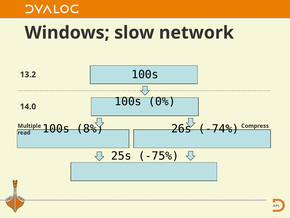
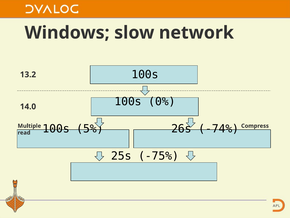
8%: 8% -> 5% (90, 129)
